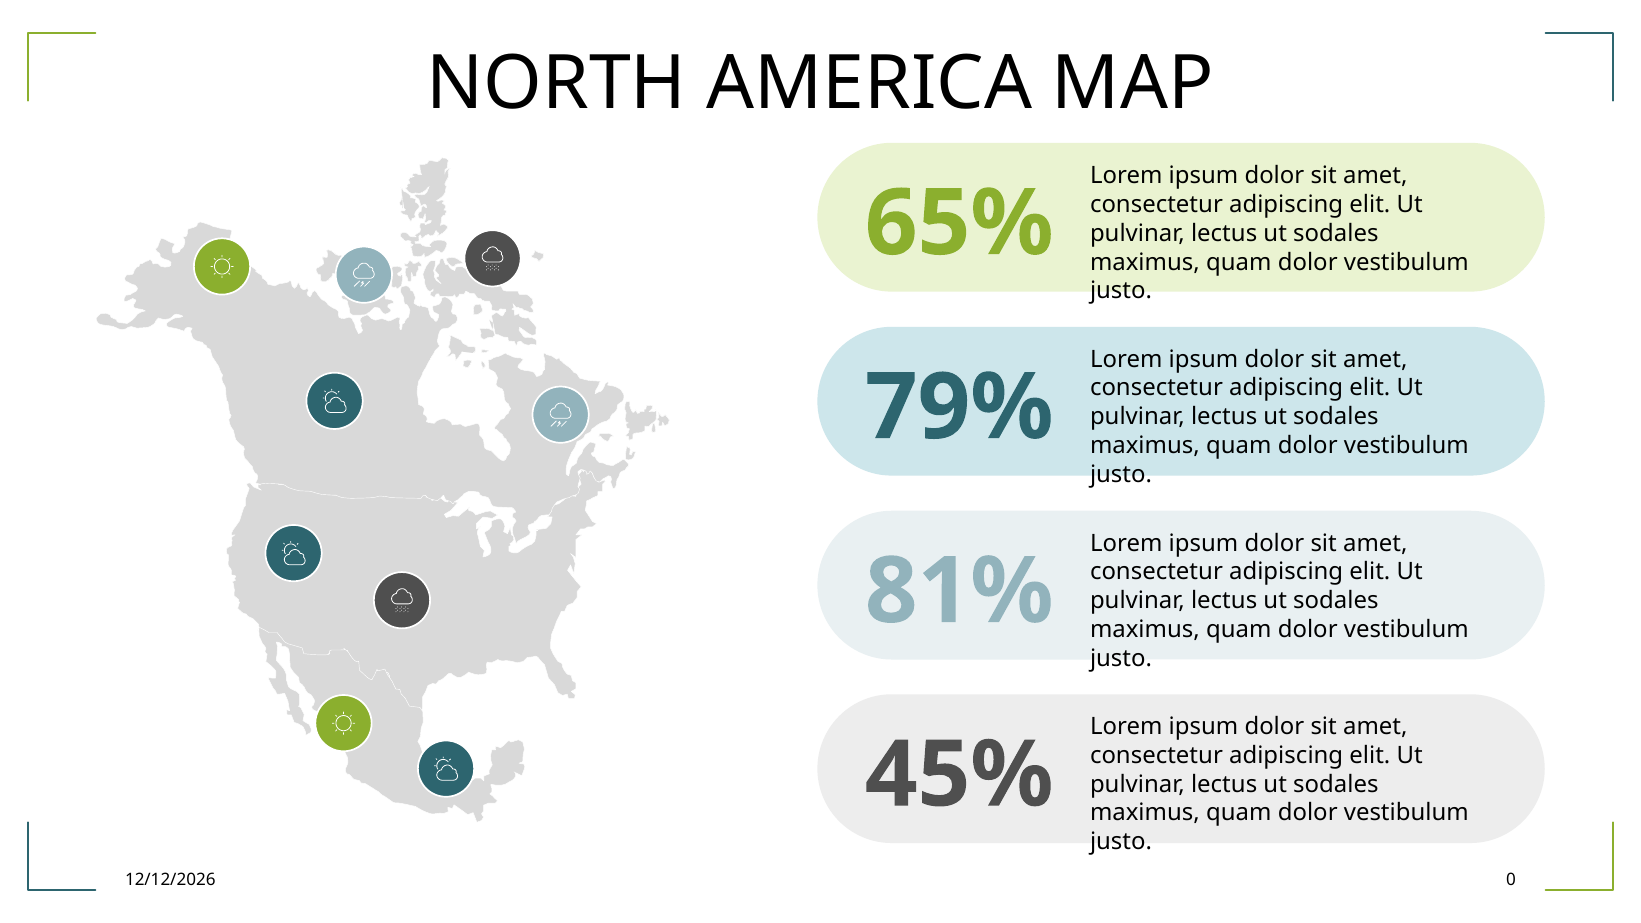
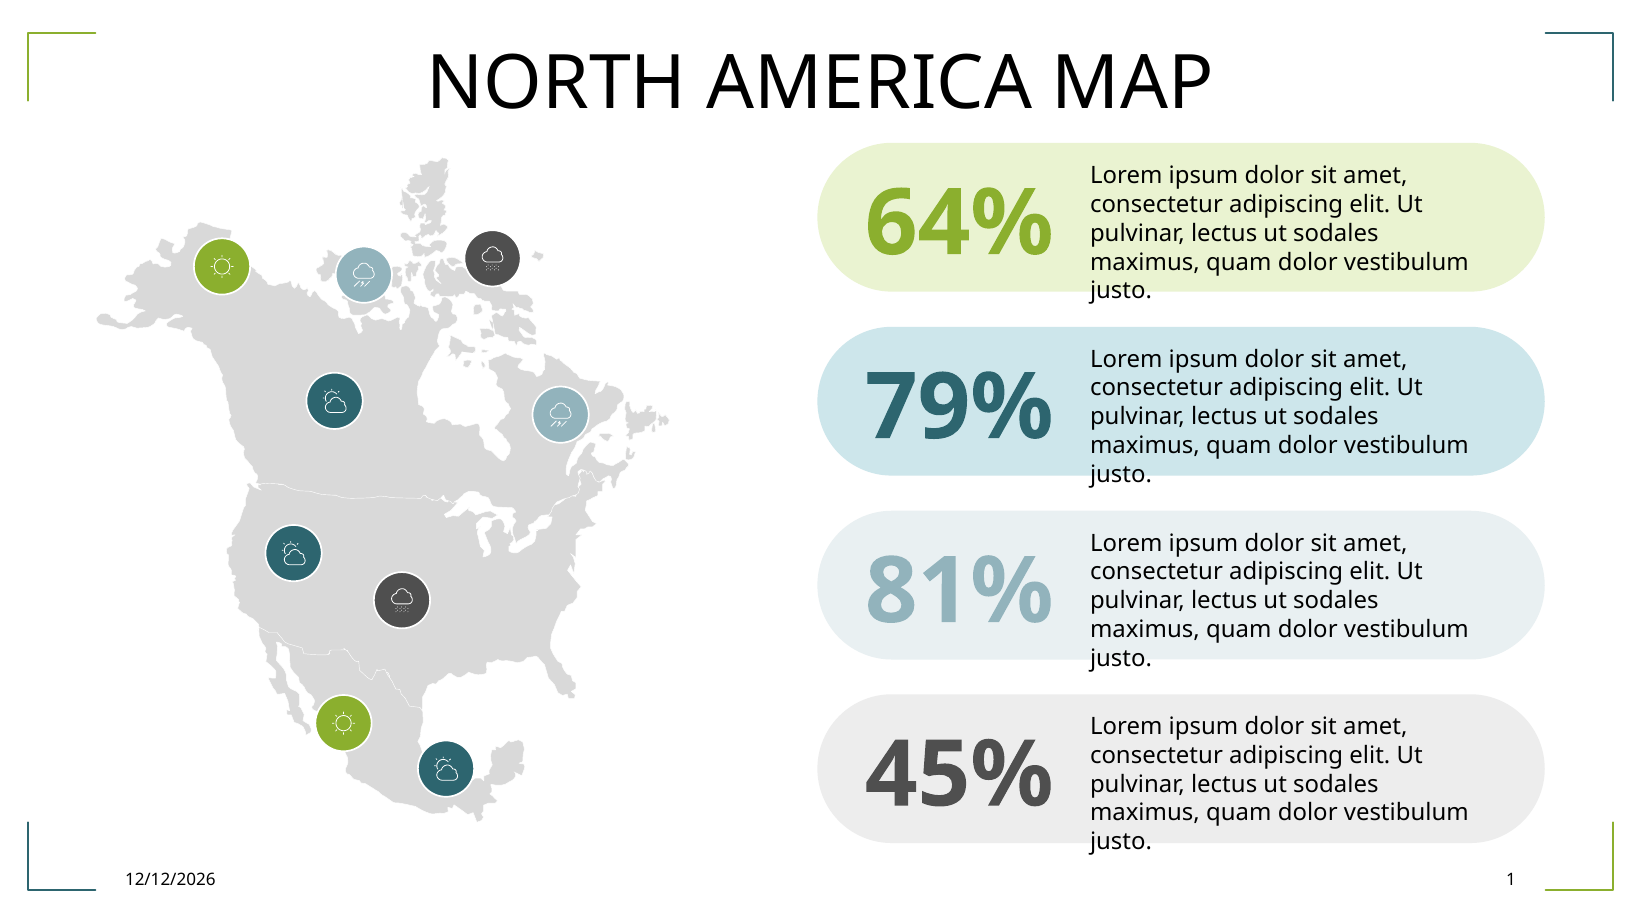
65%: 65% -> 64% (959, 224)
0: 0 -> 1 (1511, 880)
